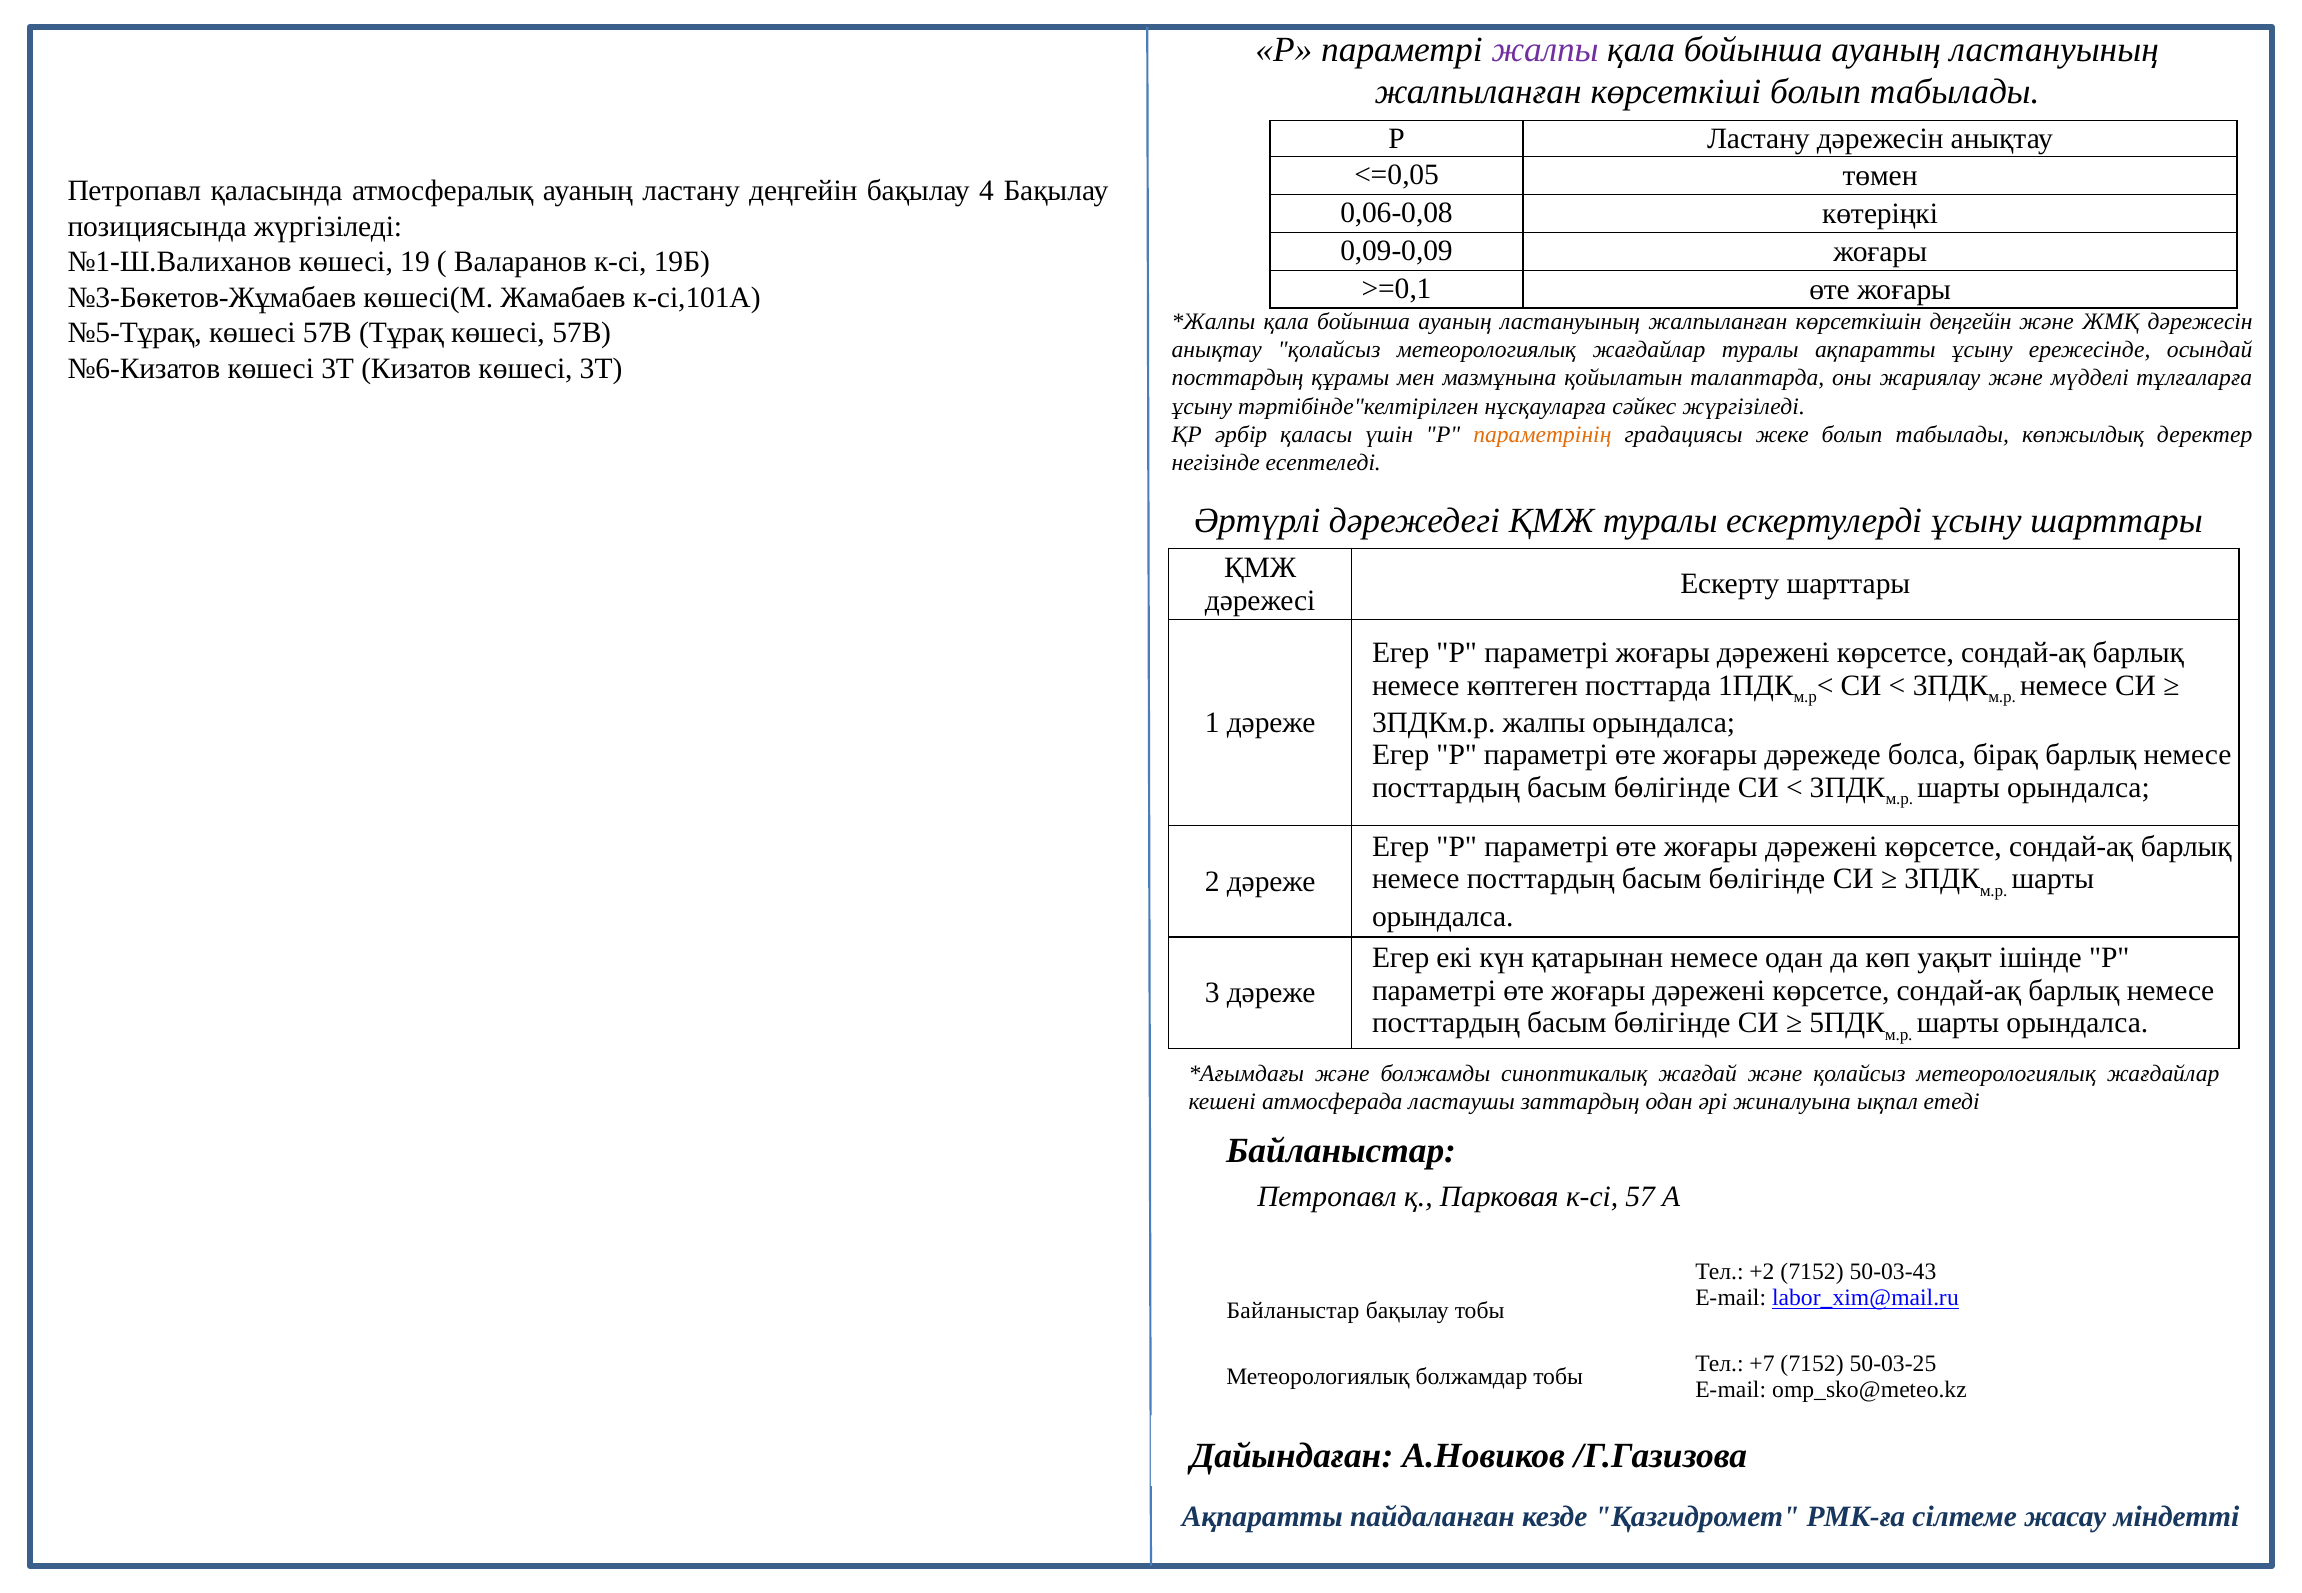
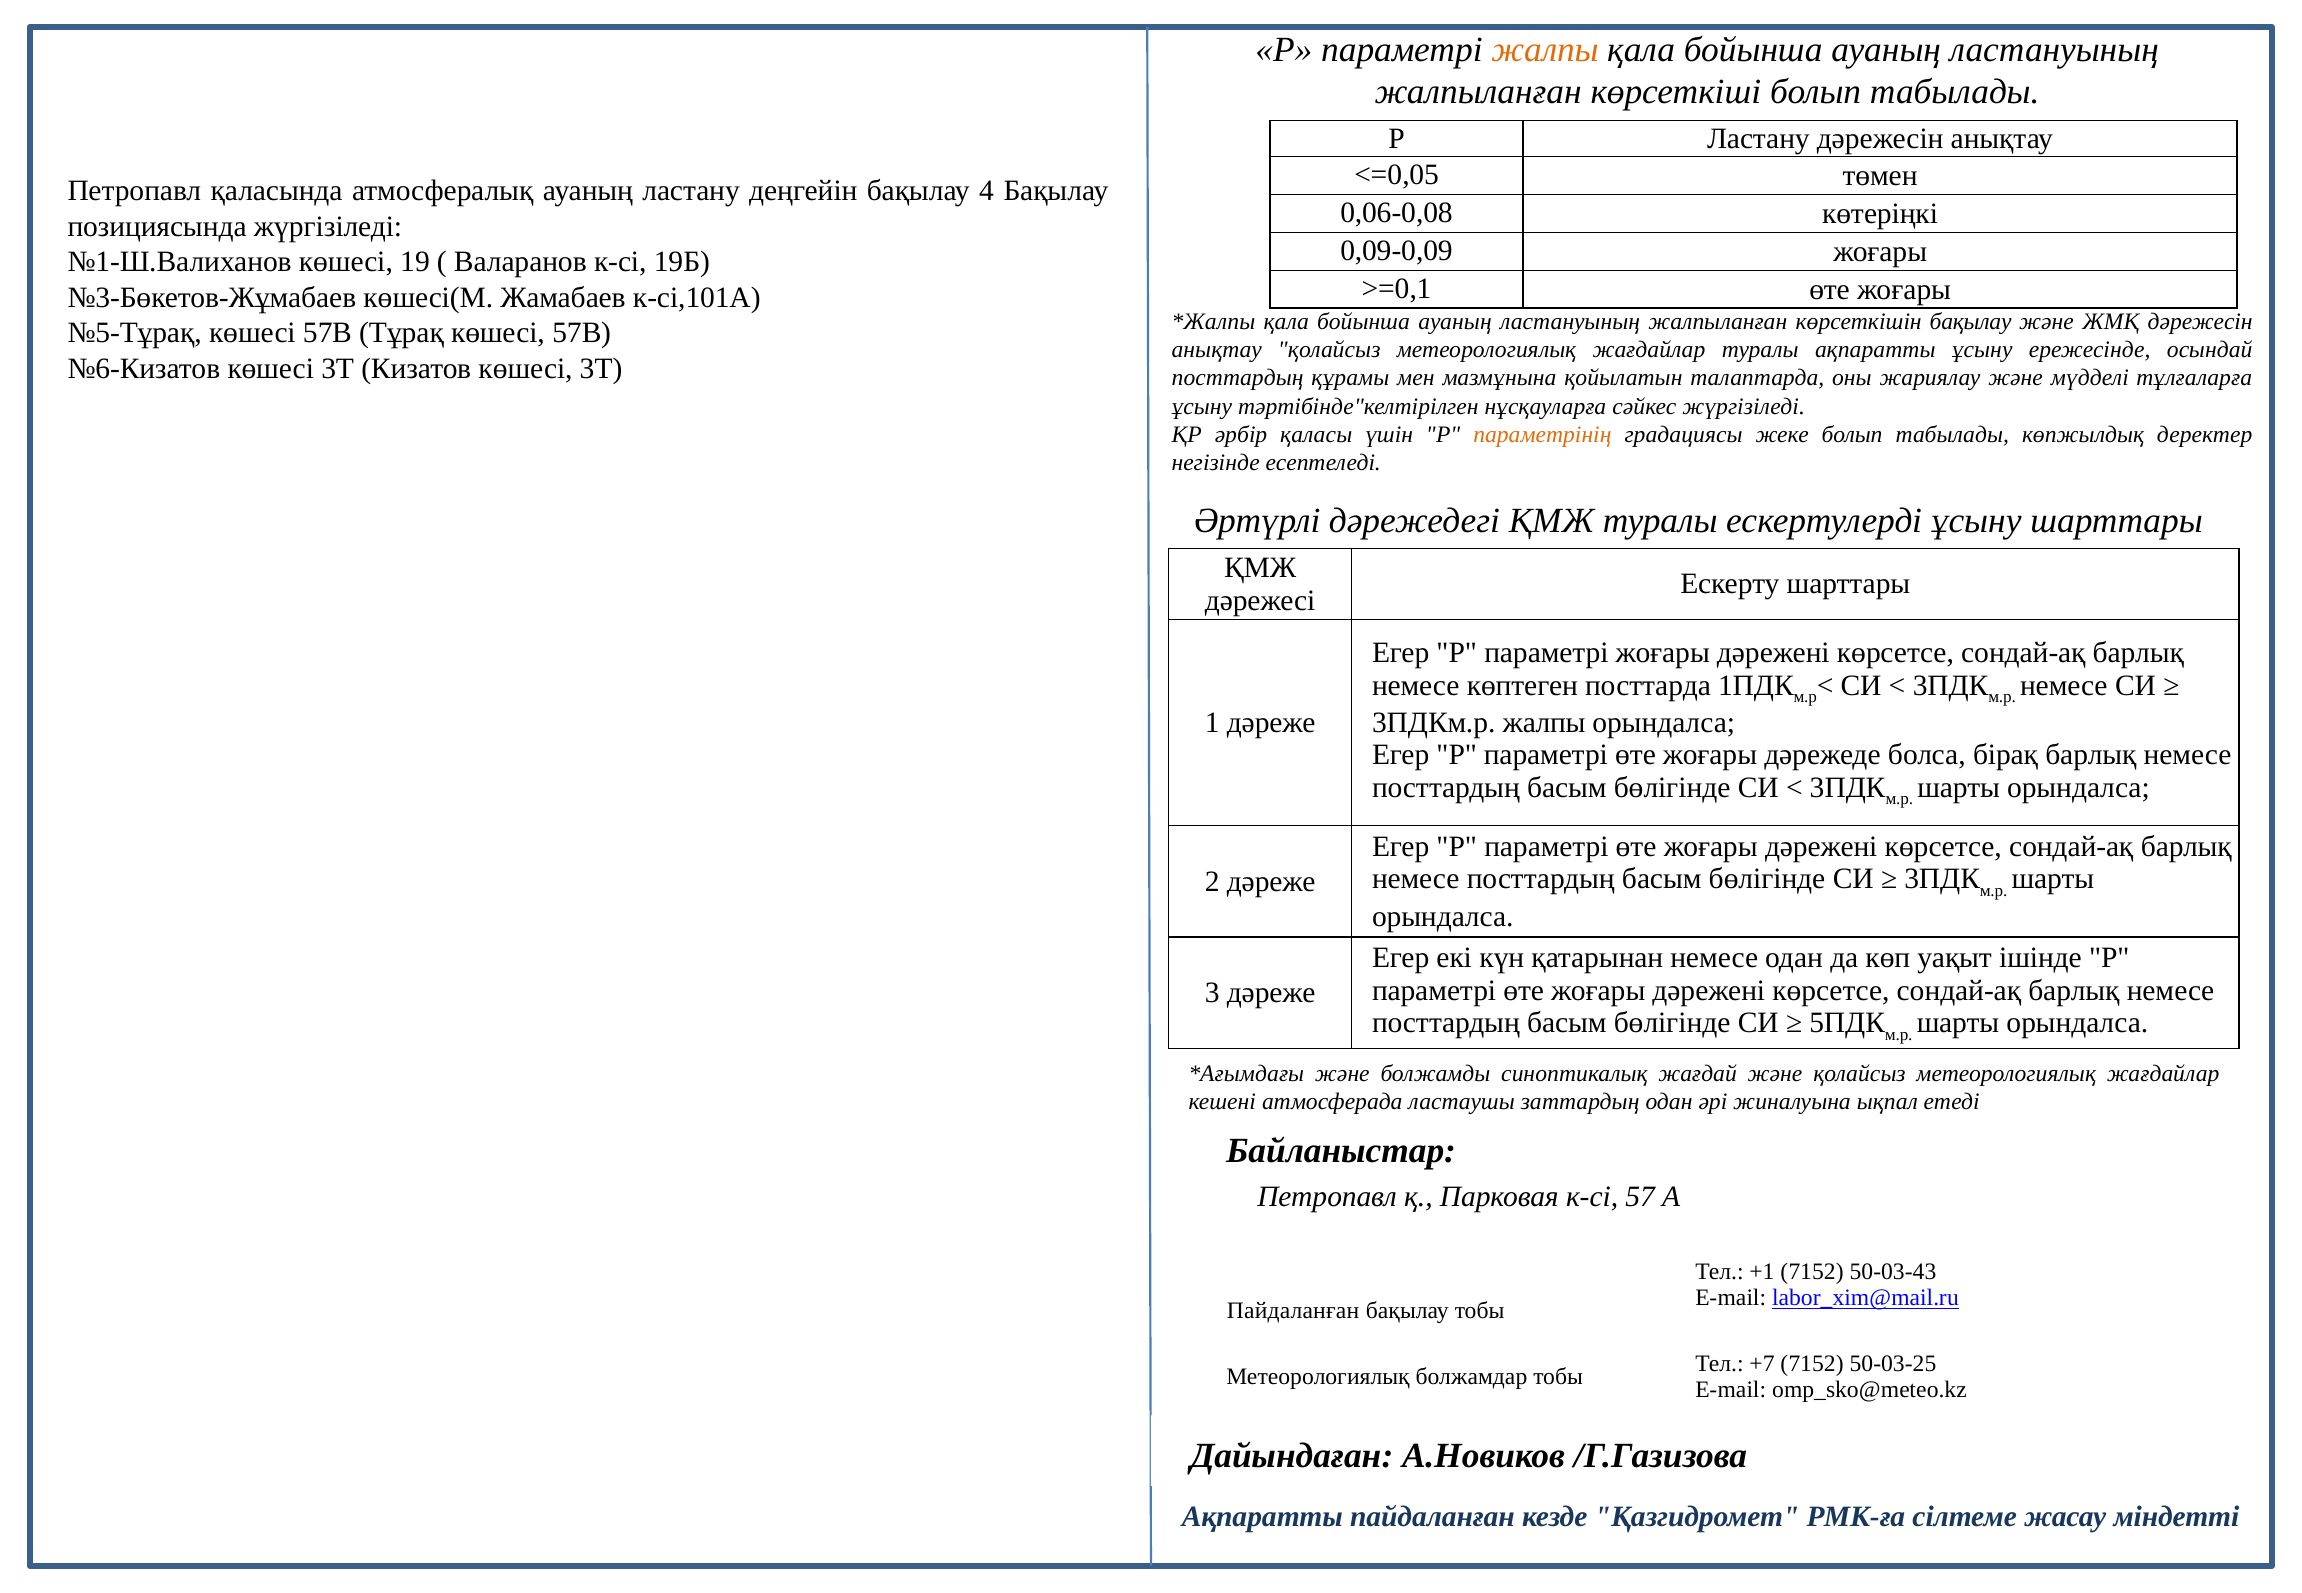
жалпы colour: purple -> orange (1545, 50)
көрсеткішін деңгейін: деңгейін -> бақылау (1971, 322)
+2: +2 -> +1 (1762, 1272)
Байланыстар: Байланыстар -> Пайдаланған (1293, 1312)
